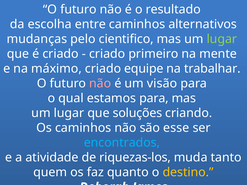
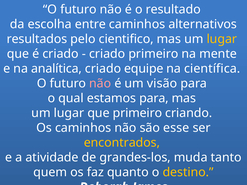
mudanças: mudanças -> resultados (37, 39)
lugar colour: light green -> yellow (222, 39)
máximo: máximo -> analítica (57, 69)
trabalhar: trabalhar -> científica (212, 69)
que soluções: soluções -> primeiro (137, 113)
encontrados colour: light blue -> yellow (122, 143)
riquezas-los: riquezas-los -> grandes-los (135, 158)
